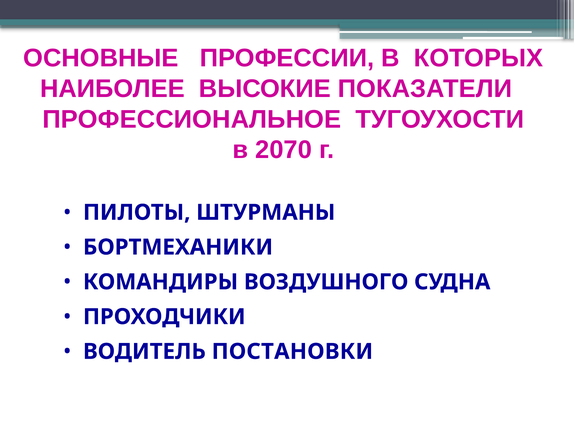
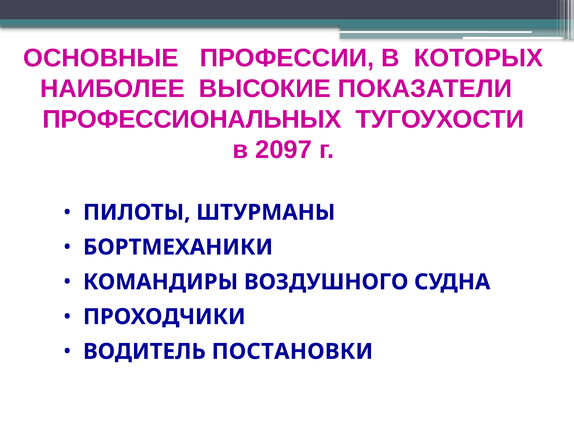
ПРОФЕССИОНАЛЬНОЕ: ПРОФЕССИОНАЛЬНОЕ -> ПРОФЕССИОНАЛЬНЫХ (192, 119)
2070: 2070 -> 2097 (284, 150)
